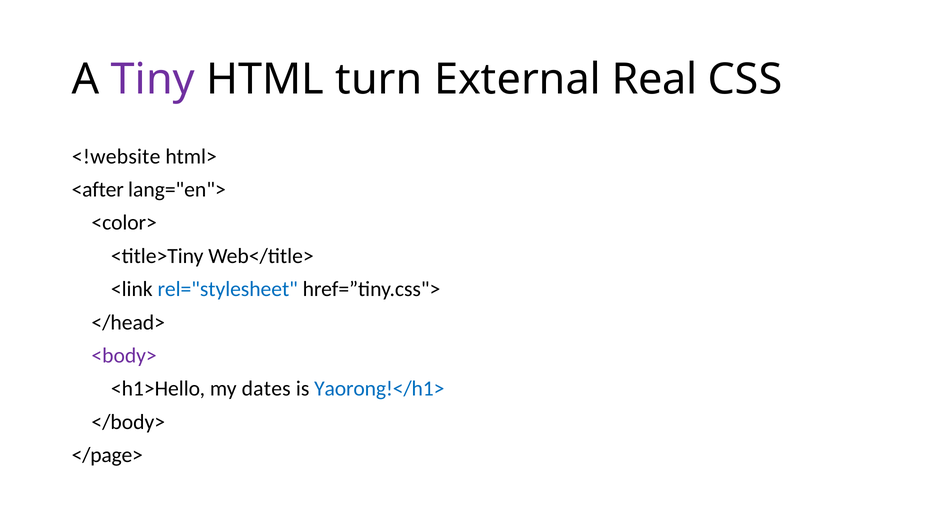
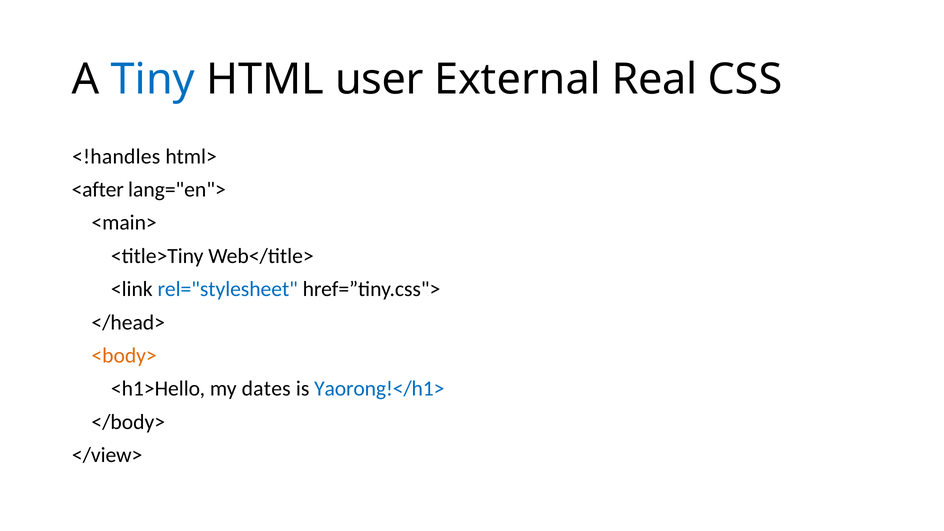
Tiny colour: purple -> blue (153, 79)
turn: turn -> user (379, 79)
<!website: <!website -> <!handles (116, 156)
<color>: <color> -> <main> (124, 223)
<body> colour: purple -> orange (124, 356)
</page>: </page> -> </view> (107, 455)
